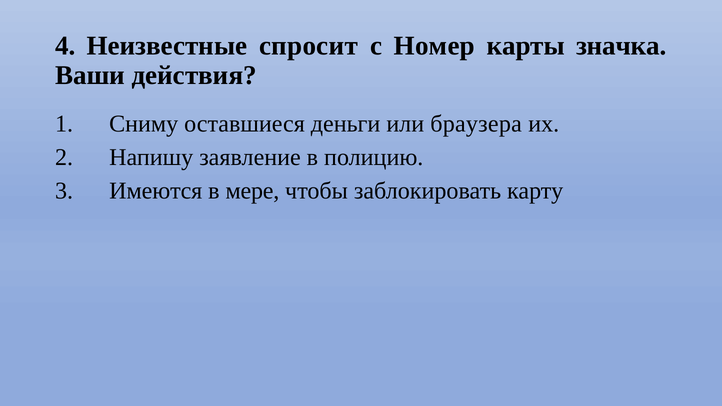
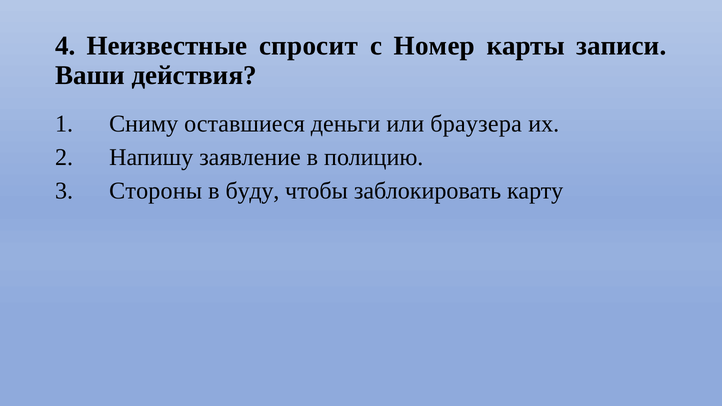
значка: значка -> записи (621, 46)
Имеются: Имеются -> Стороны (156, 191)
мере: мере -> буду (252, 191)
